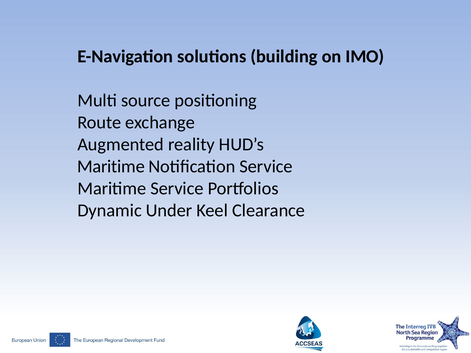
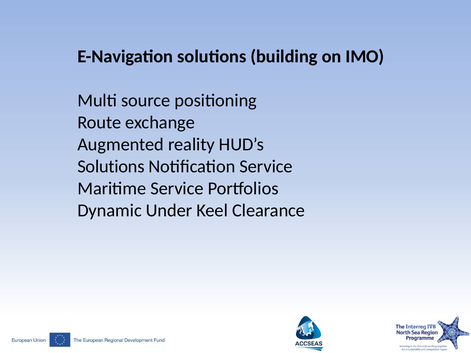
Maritime: Maritime -> Solutions (111, 167)
